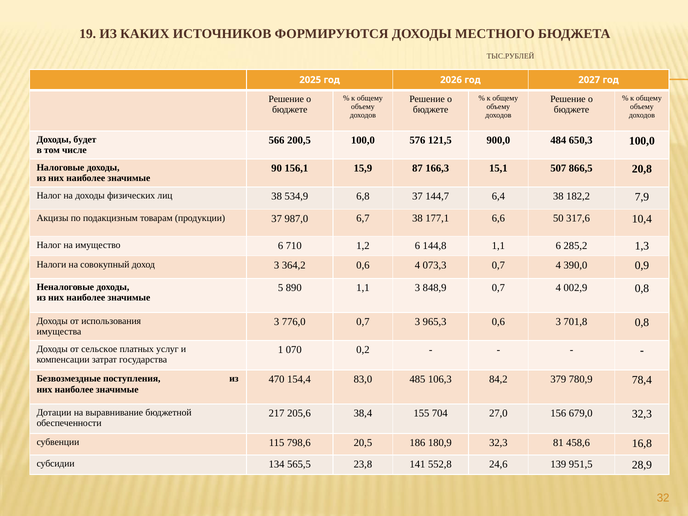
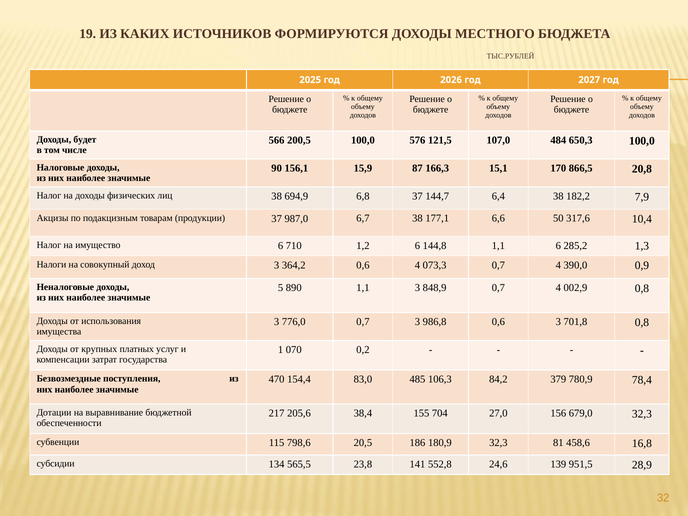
900,0: 900,0 -> 107,0 (498, 140)
507: 507 -> 170 (558, 168)
534,9: 534,9 -> 694,9 (296, 196)
965,3: 965,3 -> 986,8 (435, 322)
сельское: сельское -> крупных (99, 349)
